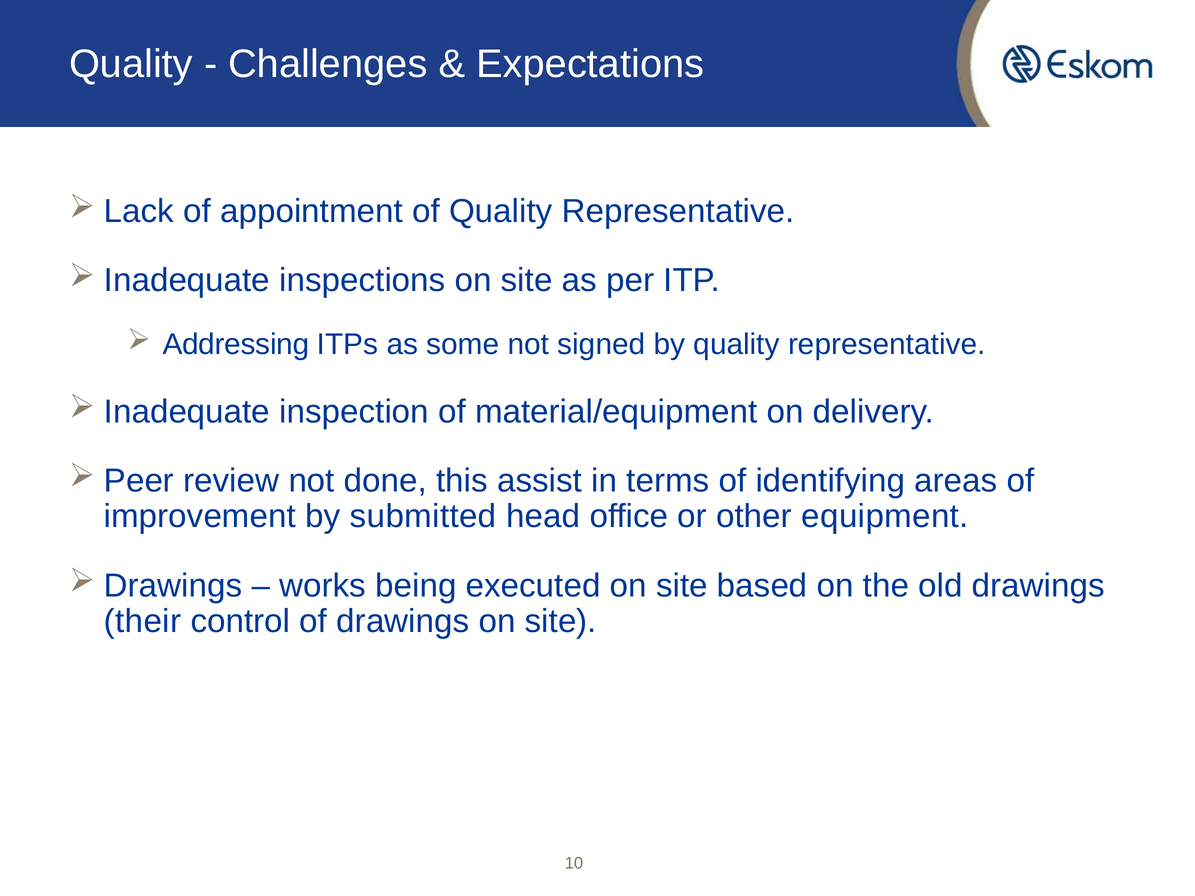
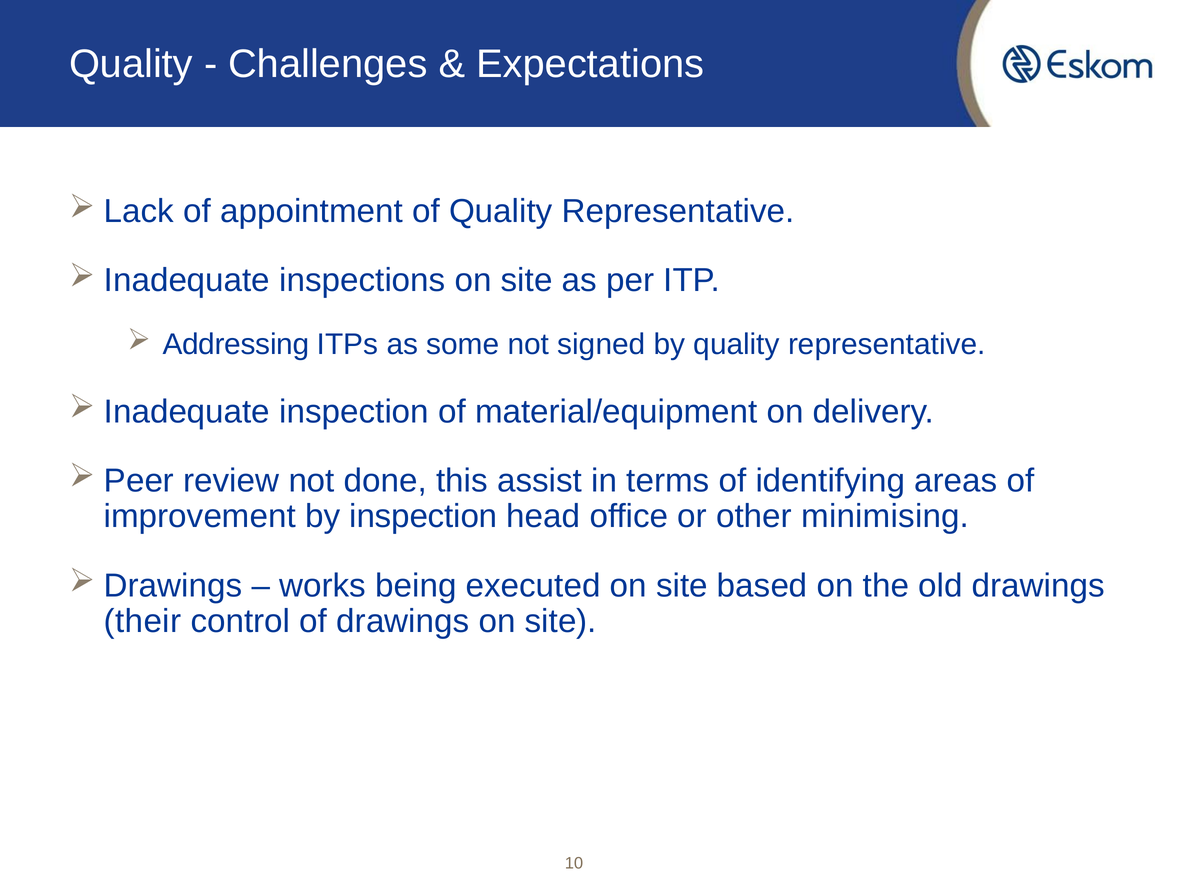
by submitted: submitted -> inspection (423, 517)
equipment: equipment -> minimising (885, 517)
